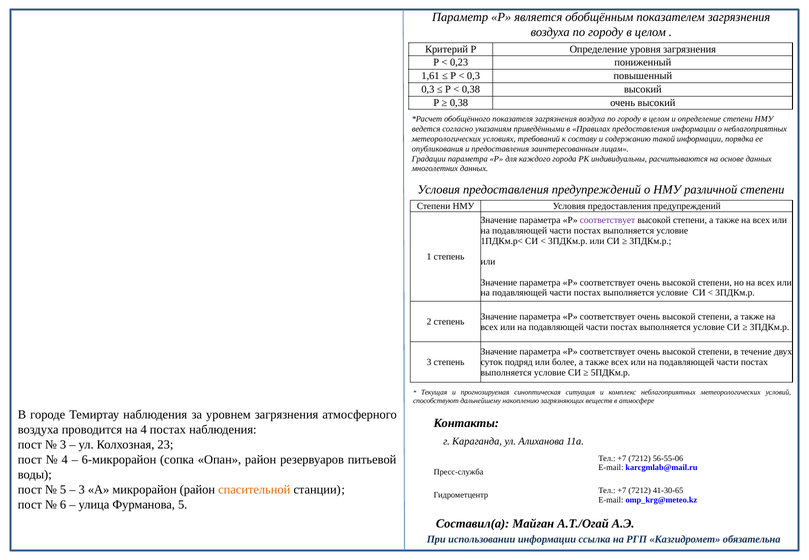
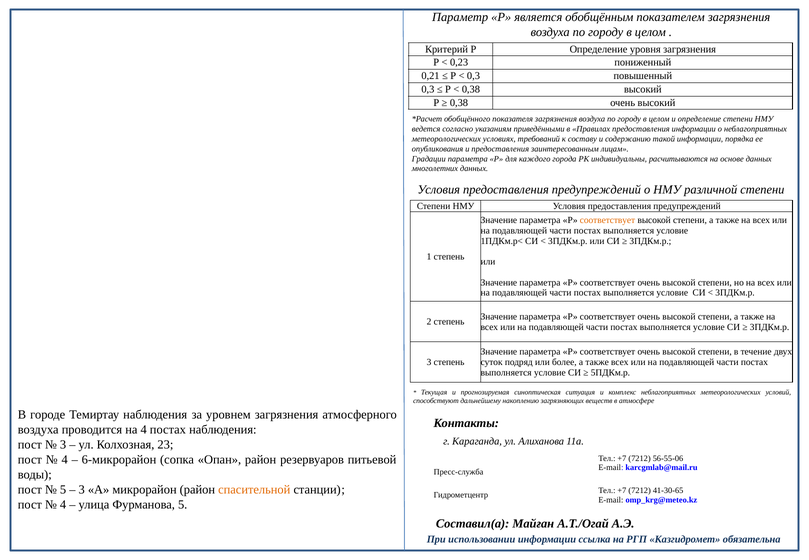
1,61: 1,61 -> 0,21 (431, 76)
соответствует colour: purple -> orange (608, 220)
6: 6 -> 4 (63, 505)
